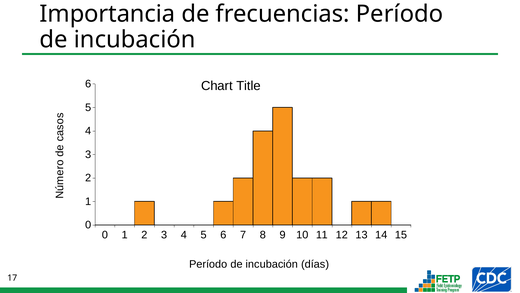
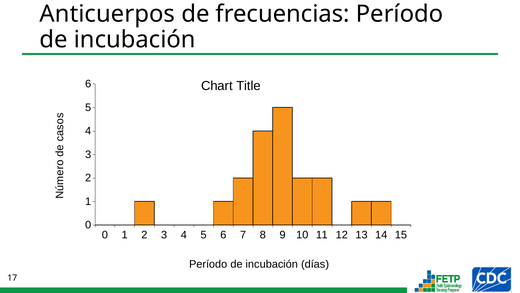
Importancia: Importancia -> Anticuerpos (107, 14)
